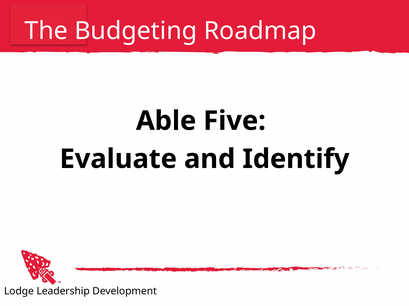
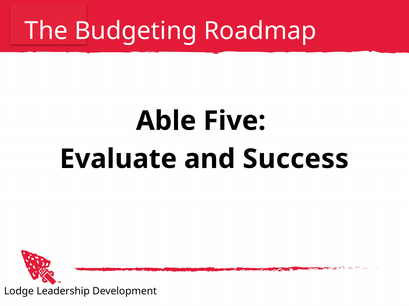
Identify: Identify -> Success (296, 159)
